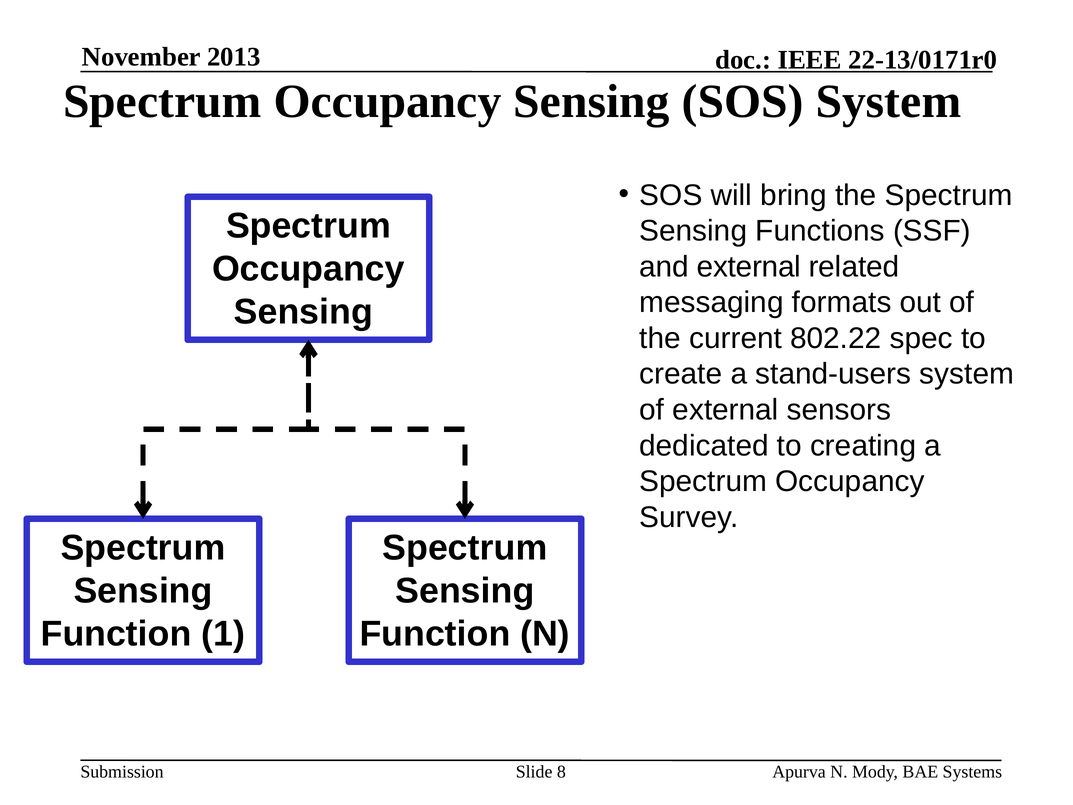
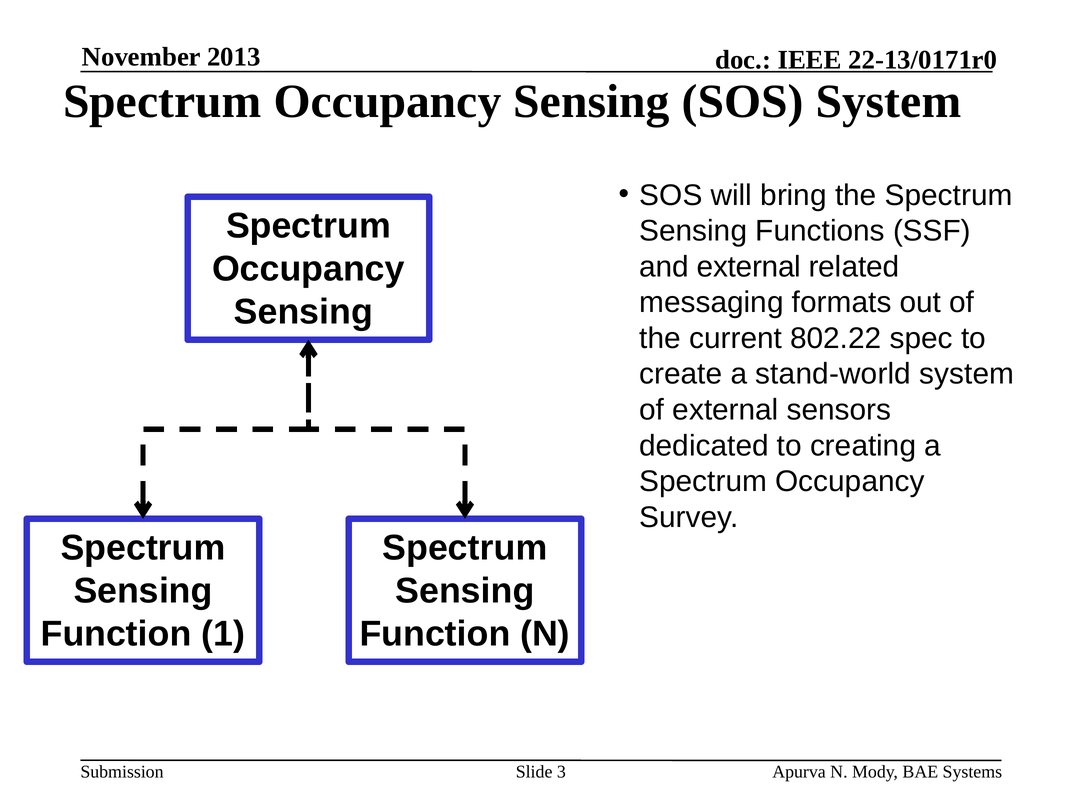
stand-users: stand-users -> stand-world (833, 374)
8: 8 -> 3 (561, 772)
